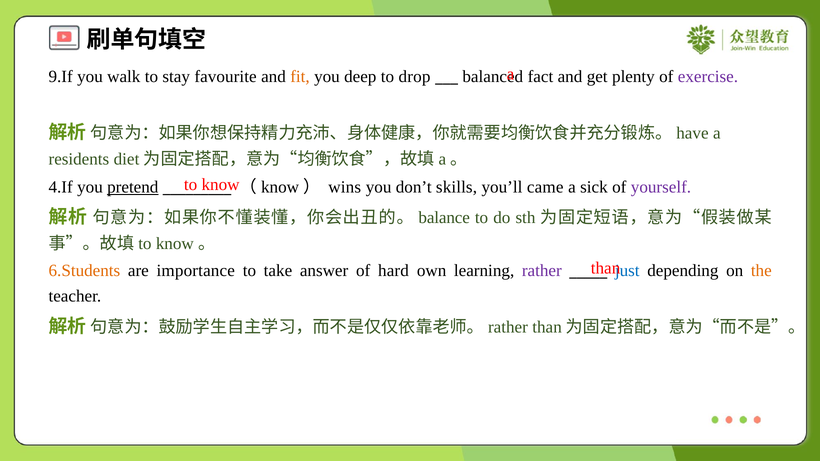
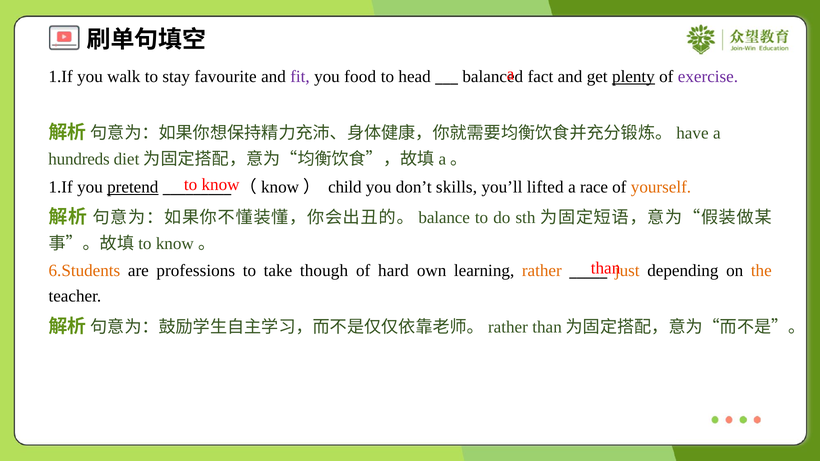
9.If: 9.If -> 1.If (61, 77)
fit colour: orange -> purple (300, 77)
deep: deep -> food (360, 77)
drop: drop -> head (415, 77)
plenty underline: none -> present (633, 77)
residents: residents -> hundreds (79, 159)
4.If: 4.If -> 1.If (61, 187)
wins: wins -> child (345, 187)
came: came -> lifted (545, 187)
sick: sick -> race (594, 187)
yourself colour: purple -> orange (661, 187)
importance: importance -> professions (196, 271)
answer: answer -> though (324, 271)
rather colour: purple -> orange (542, 271)
just colour: blue -> orange (627, 271)
